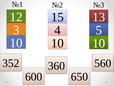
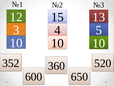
560: 560 -> 520 (103, 63)
